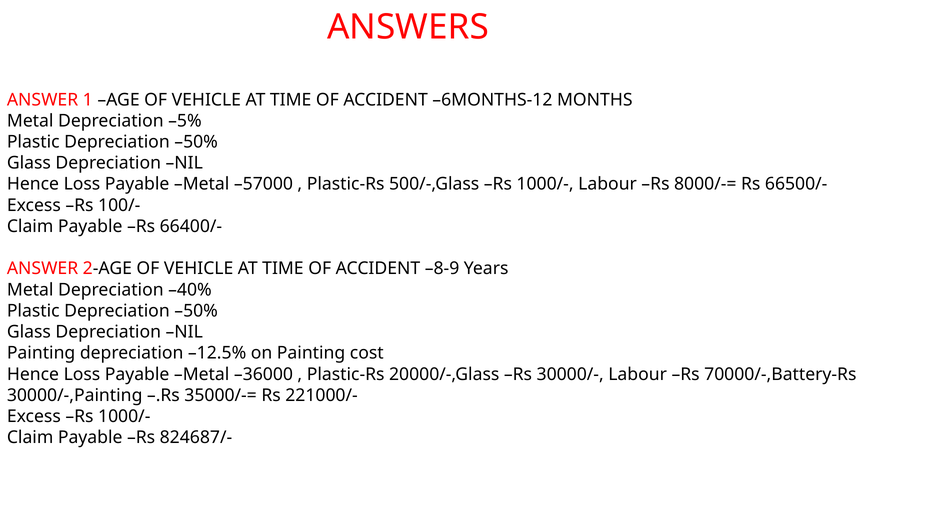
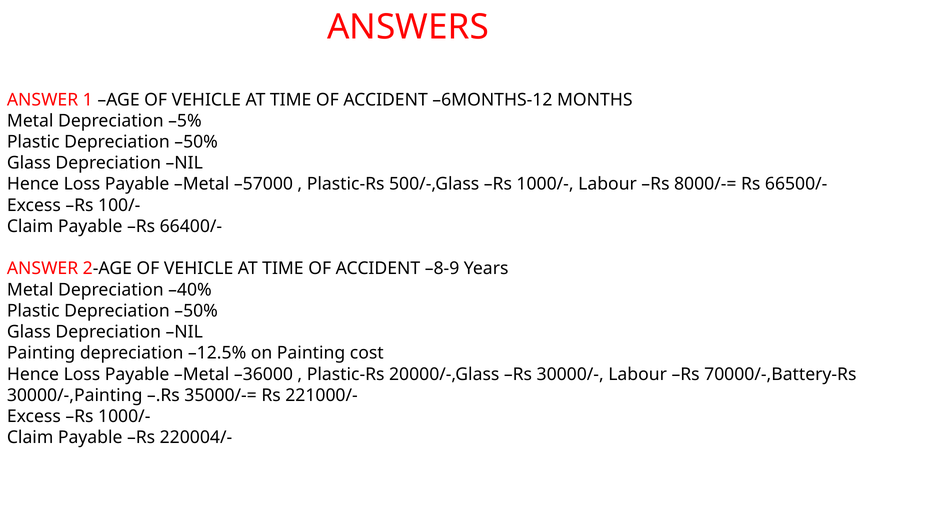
824687/-: 824687/- -> 220004/- (196, 437)
